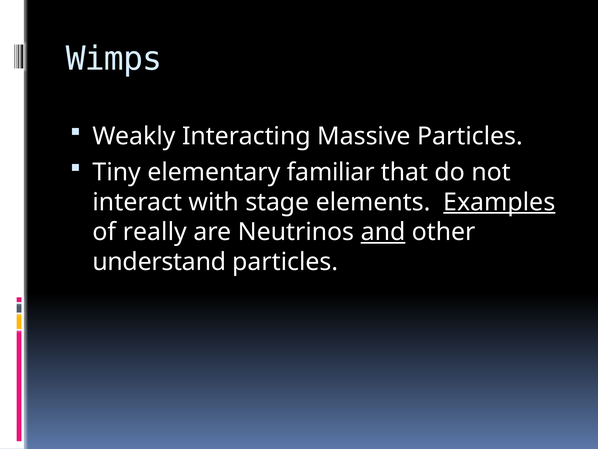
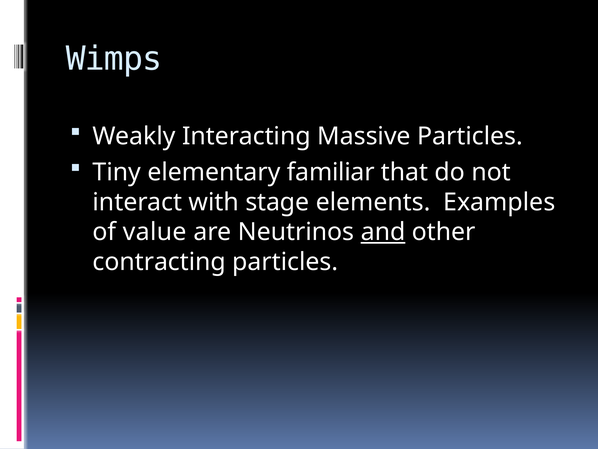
Examples underline: present -> none (499, 202)
really: really -> value (155, 232)
understand: understand -> contracting (159, 262)
